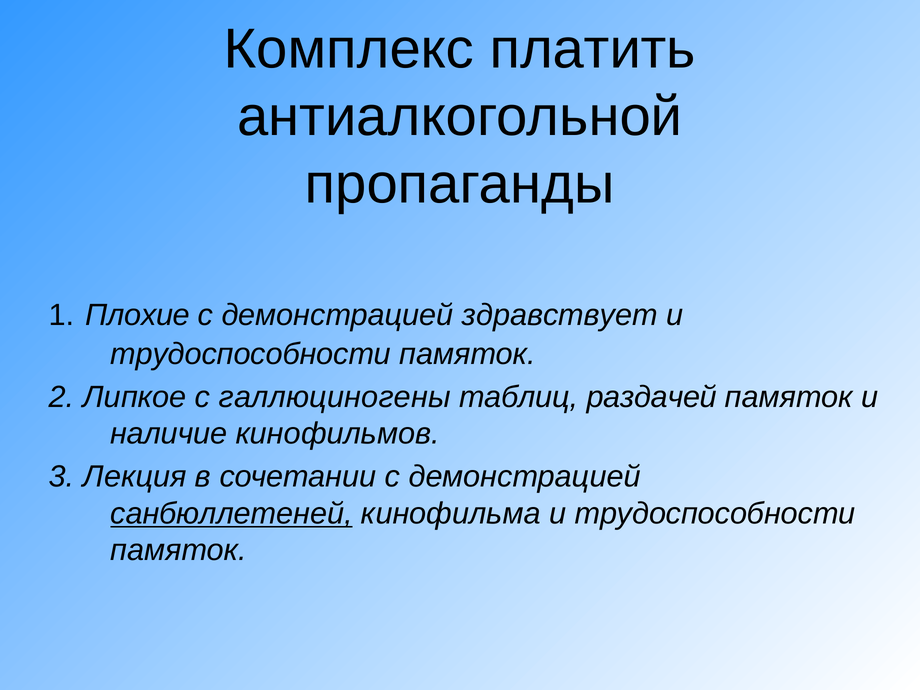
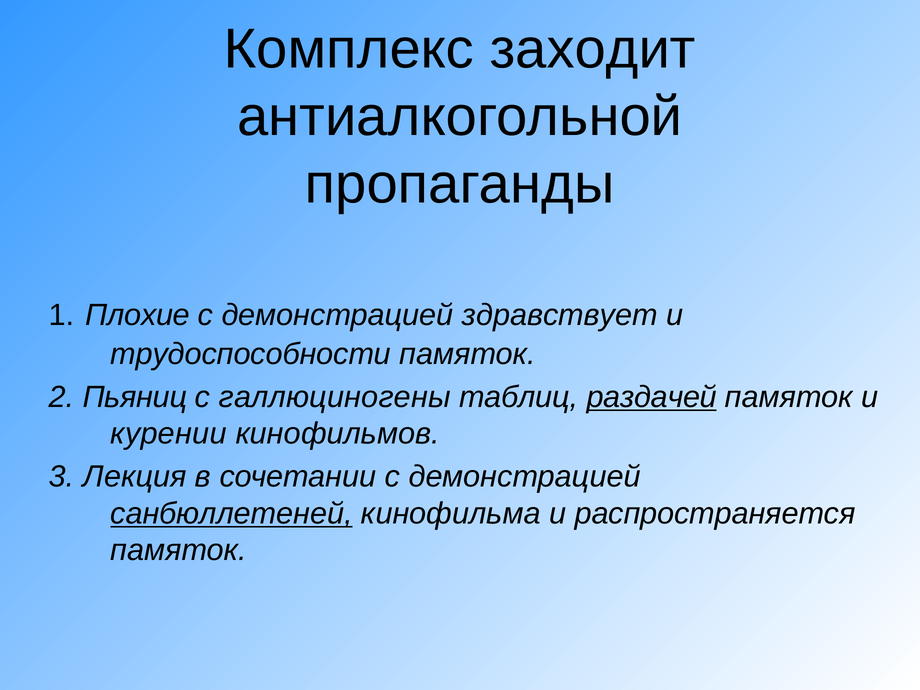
платить: платить -> заходит (593, 49)
Липкое: Липкое -> Пьяниц (135, 397)
раздачей underline: none -> present (652, 397)
наличие: наличие -> курении (169, 434)
кинофильма и трудоспособности: трудоспособности -> распространяется (715, 514)
